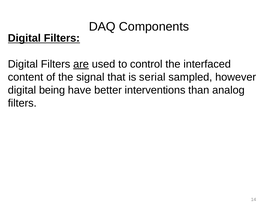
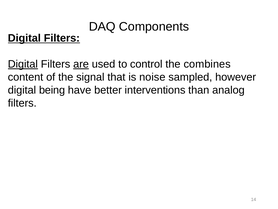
Digital underline: none -> present (23, 64)
interfaced: interfaced -> combines (207, 64)
serial: serial -> noise (152, 77)
